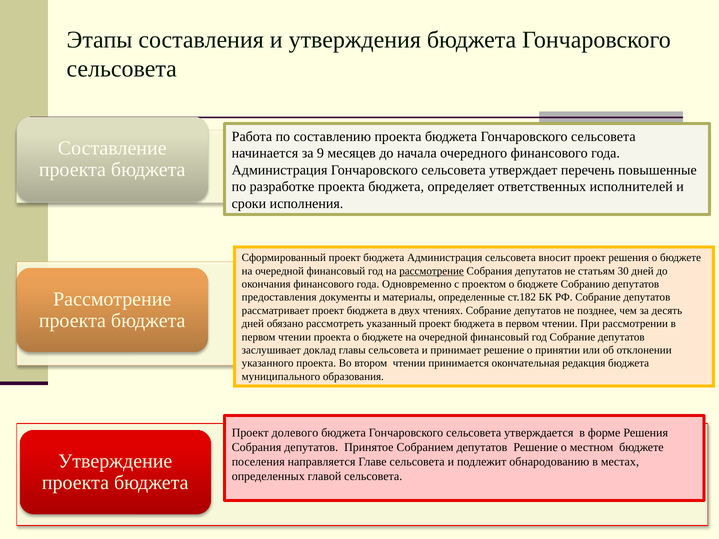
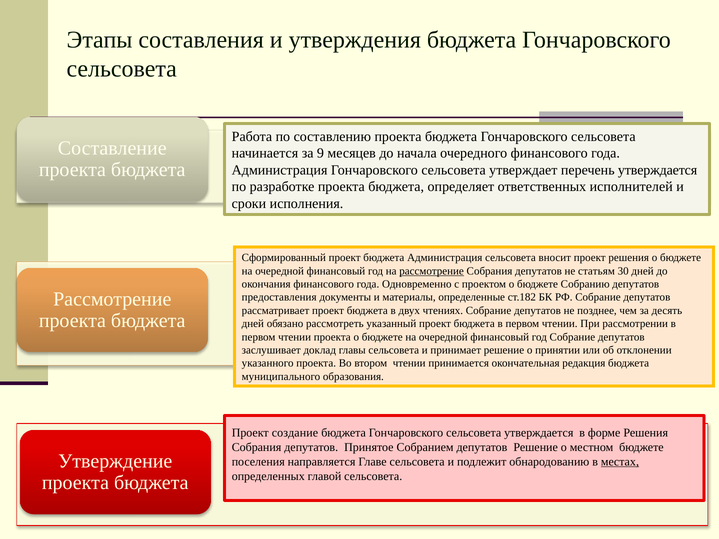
перечень повышенные: повышенные -> утверждается (658, 170)
долевого: долевого -> создание (295, 433)
местах underline: none -> present (620, 462)
